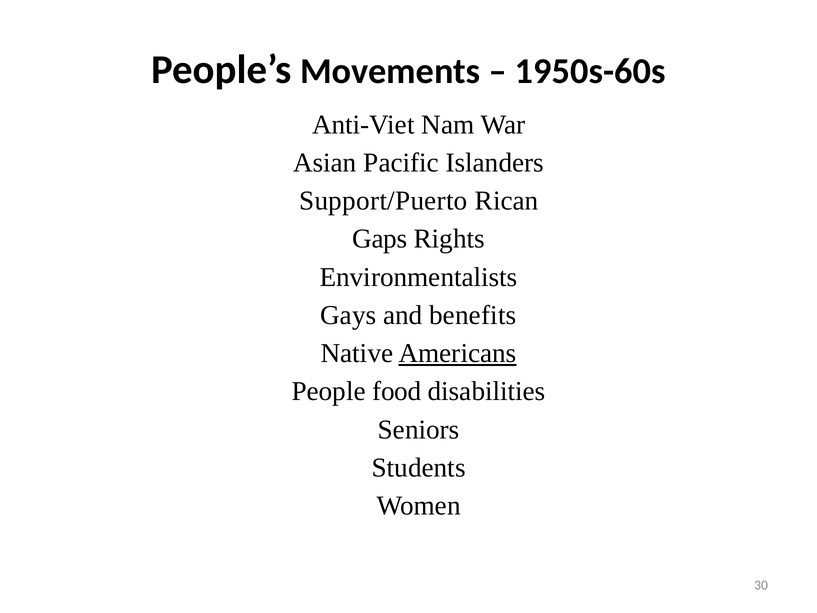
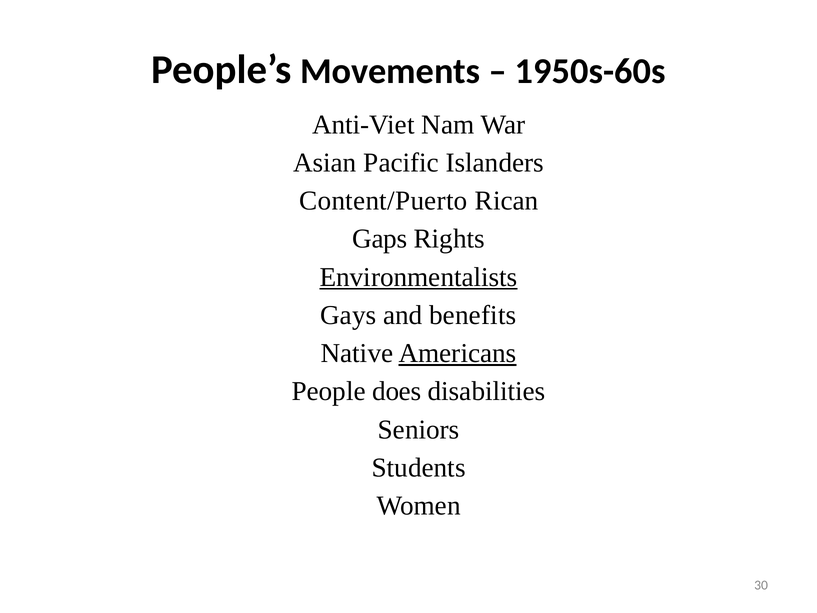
Support/Puerto: Support/Puerto -> Content/Puerto (383, 201)
Environmentalists underline: none -> present (419, 277)
food: food -> does (397, 391)
